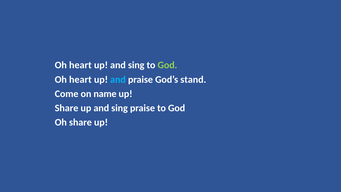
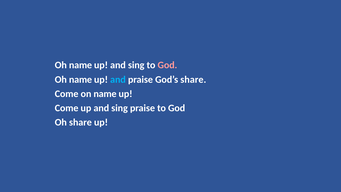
heart: heart -> name (80, 65)
God colour: light green -> pink (167, 65)
heart: heart -> name (80, 79)
God’s stand: stand -> share (193, 79)
Share: Share -> Come (67, 108)
